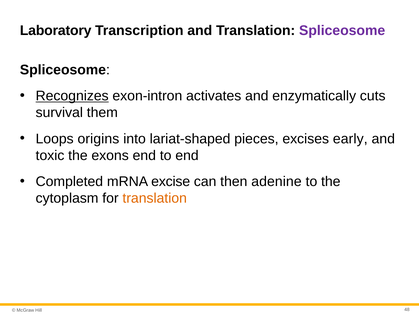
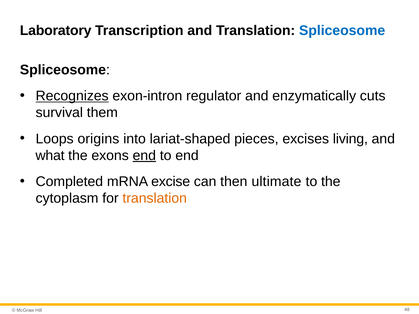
Spliceosome colour: purple -> blue (342, 30)
activates: activates -> regulator (214, 96)
early: early -> living (350, 139)
toxic: toxic -> what (50, 156)
end underline: none -> present (144, 156)
adenine: adenine -> ultimate (276, 182)
